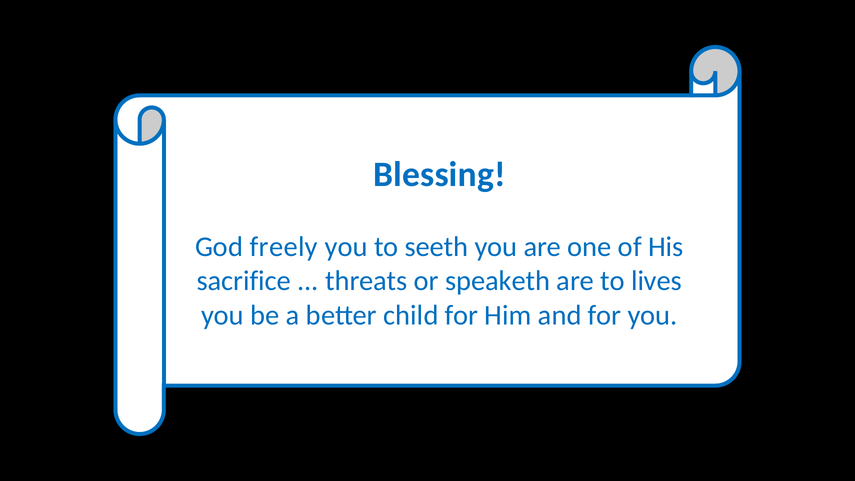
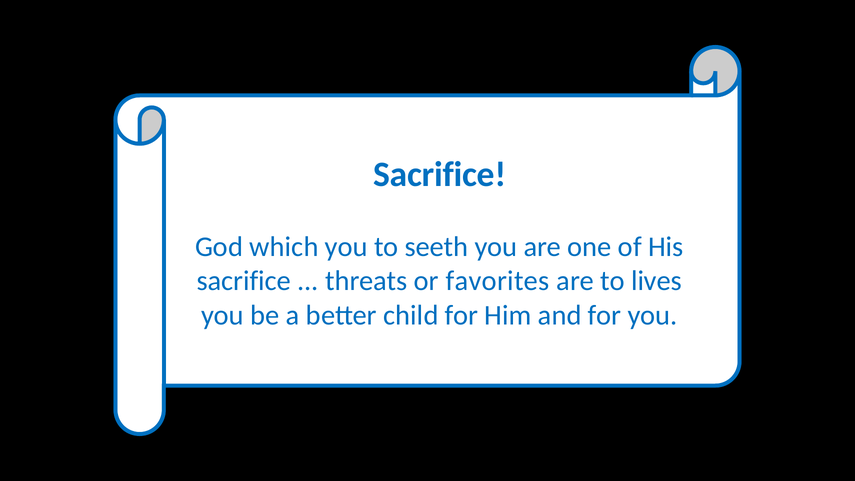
Blessing: Blessing -> Sacrifice (440, 175)
freely: freely -> which (284, 247)
speaketh: speaketh -> favorites (498, 281)
